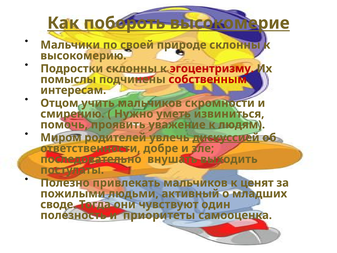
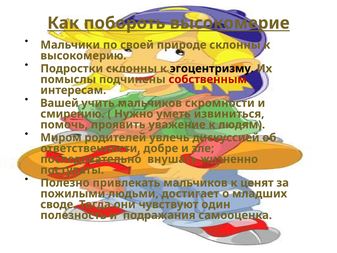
эгоцентризму colour: red -> black (212, 69)
Отцом: Отцом -> Вашей (59, 103)
дискуссией underline: present -> none (226, 137)
выходить: выходить -> жизненно (229, 159)
активный: активный -> достигает (190, 193)
приоритеты: приоритеты -> подражания (159, 215)
